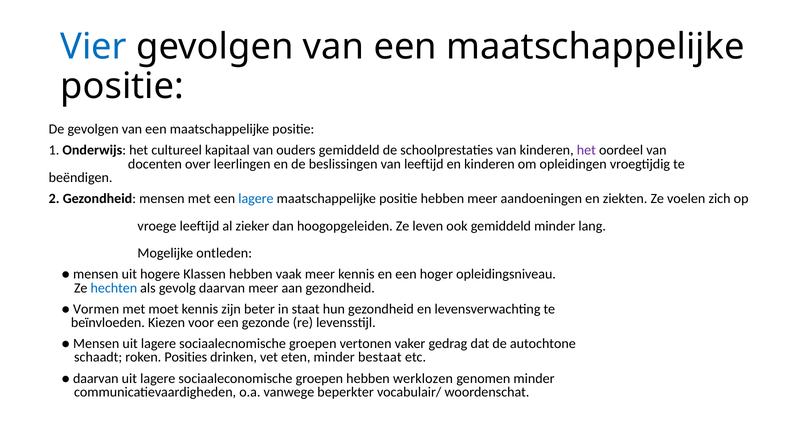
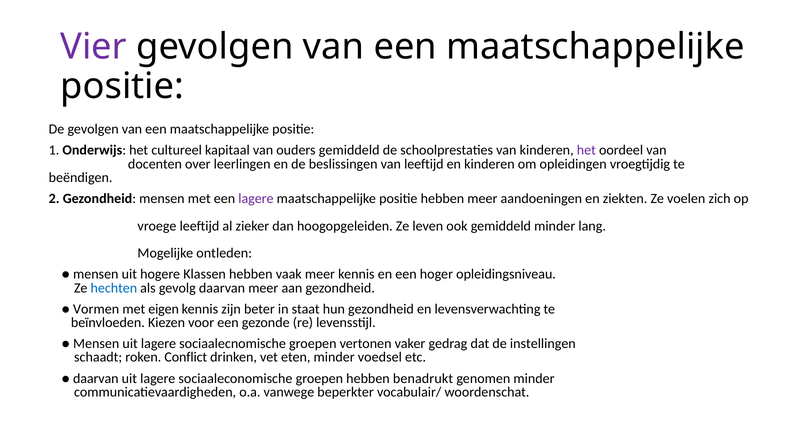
Vier colour: blue -> purple (94, 47)
lagere colour: blue -> purple (256, 198)
moet: moet -> eigen (164, 309)
autochtone: autochtone -> instellingen (543, 343)
Posities: Posities -> Conflict (186, 357)
bestaat: bestaat -> voedsel (380, 357)
werklozen: werklozen -> benadrukt (423, 378)
